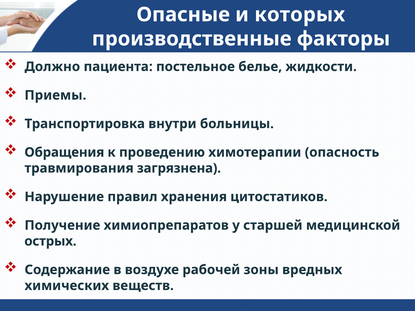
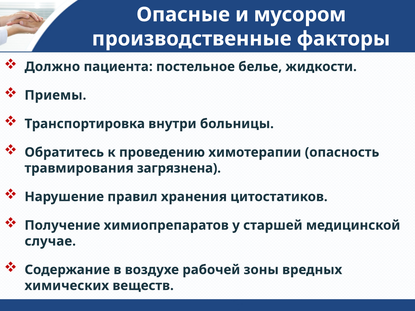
которых: которых -> мусором (300, 15)
Обращения: Обращения -> Обратитесь (64, 152)
острых: острых -> случае (50, 241)
